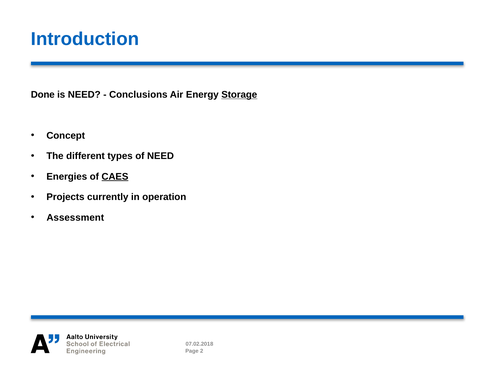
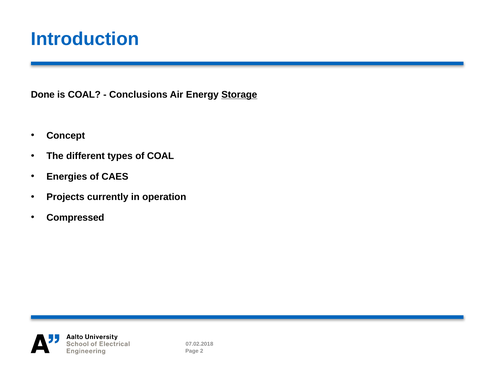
is NEED: NEED -> COAL (84, 94)
of NEED: NEED -> COAL (161, 156)
CAES underline: present -> none (115, 176)
Assessment: Assessment -> Compressed (75, 217)
